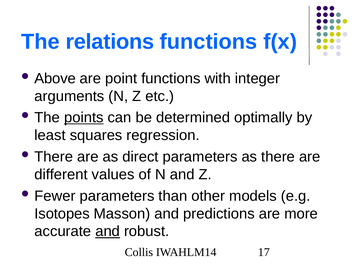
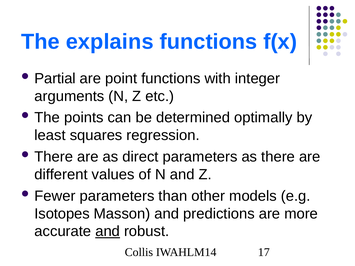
relations: relations -> explains (110, 42)
Above: Above -> Partial (55, 78)
points underline: present -> none (84, 118)
